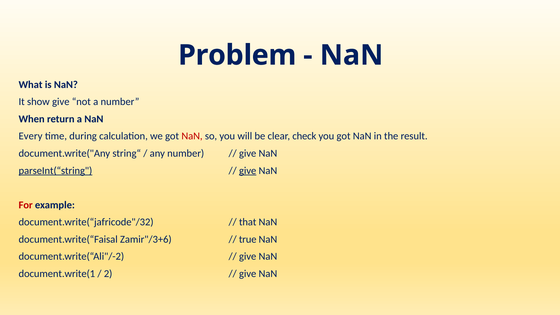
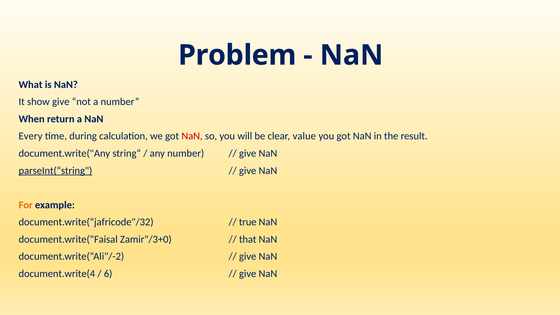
check: check -> value (304, 136)
give underline: present -> none (248, 171)
For colour: red -> orange (26, 205)
that: that -> true (248, 222)
Zamir"/3+6: Zamir"/3+6 -> Zamir"/3+0 (146, 239)
true: true -> that (248, 239)
document.write(1: document.write(1 -> document.write(4 (57, 274)
2: 2 -> 6 (108, 274)
